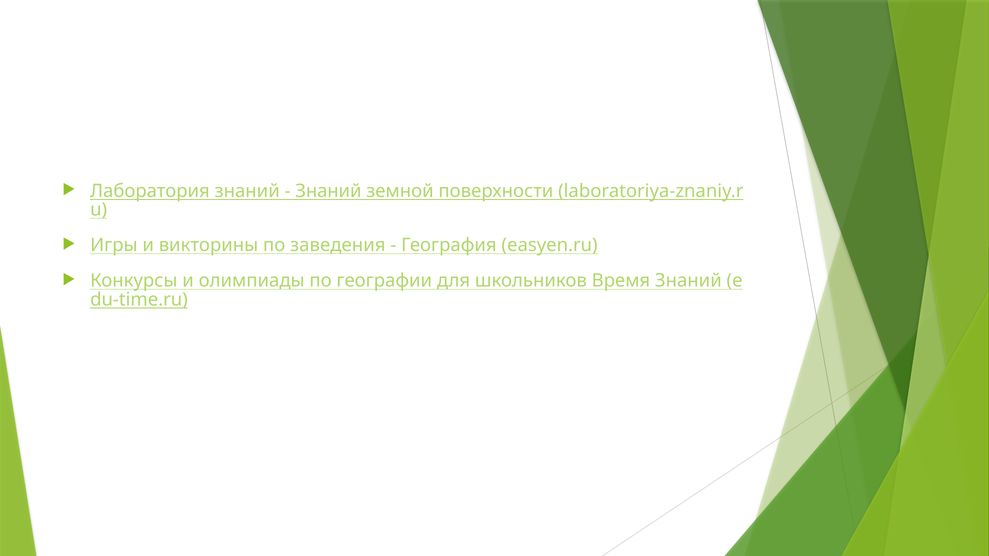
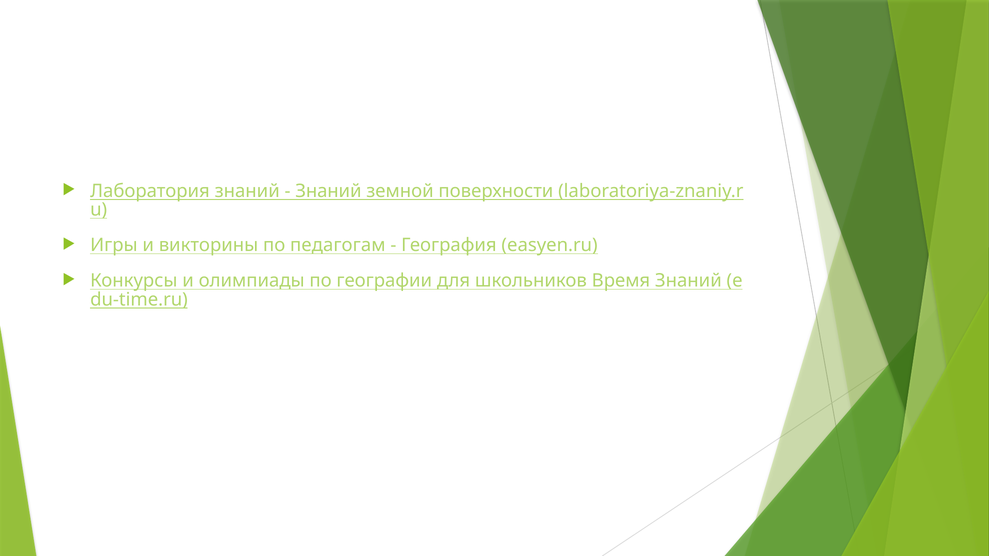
заведения: заведения -> педагогам (338, 245)
